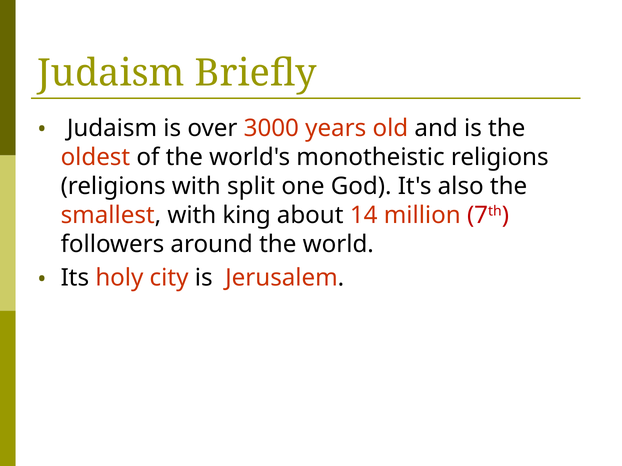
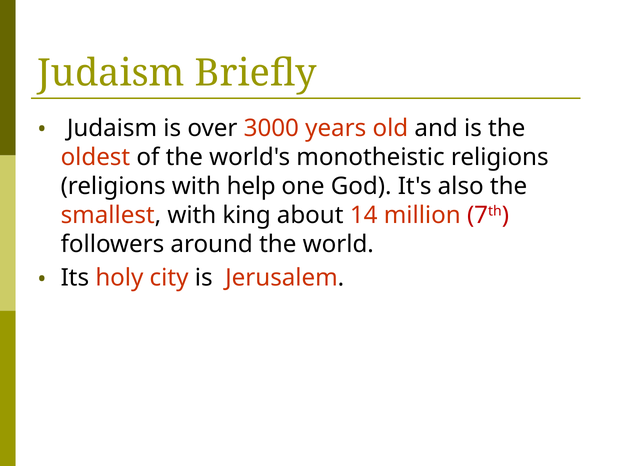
split: split -> help (251, 186)
